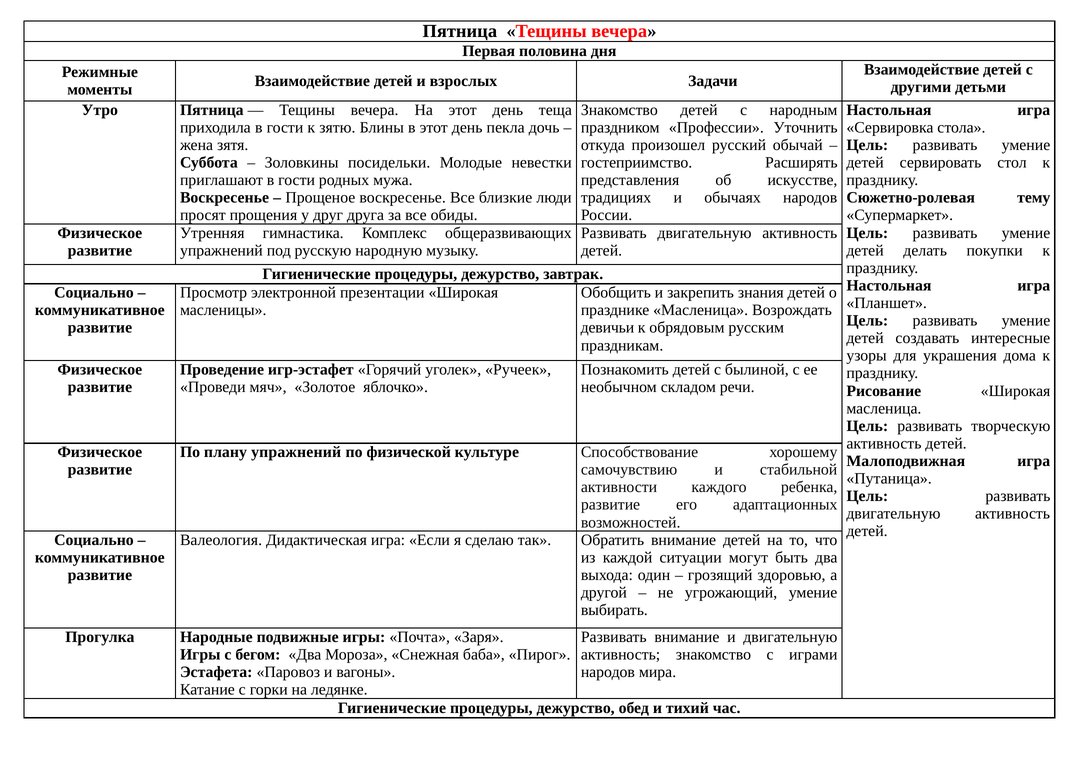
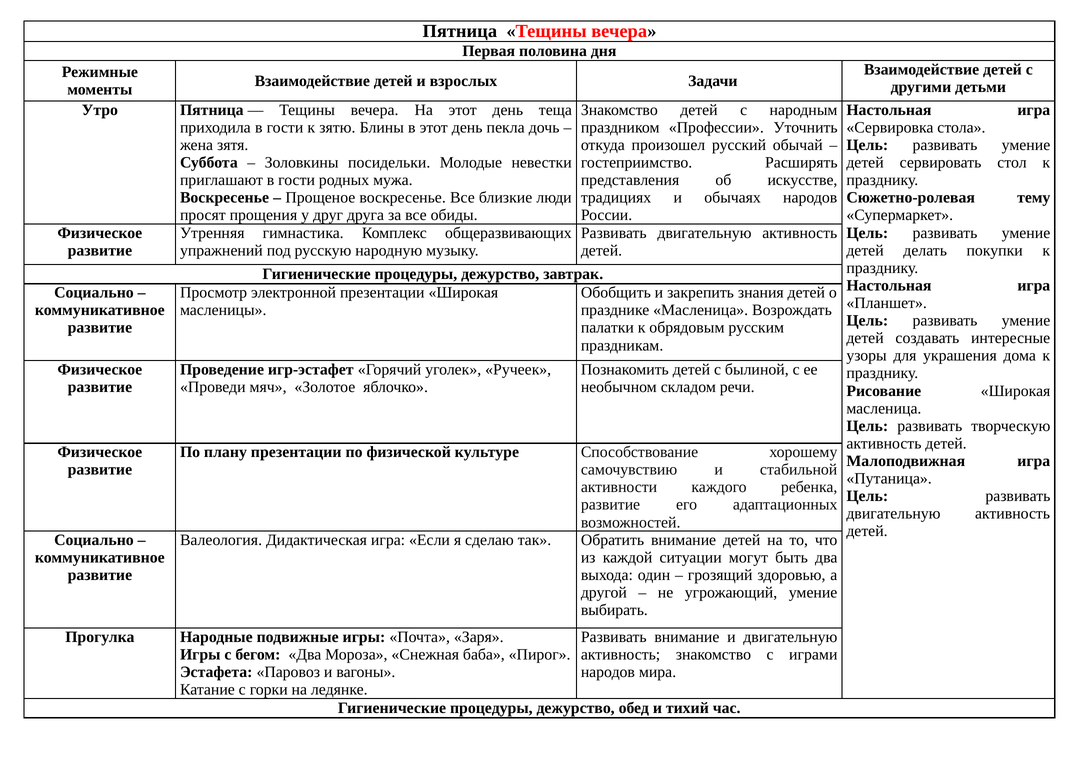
девичьи: девичьи -> палатки (607, 328)
плану упражнений: упражнений -> презентации (296, 452)
